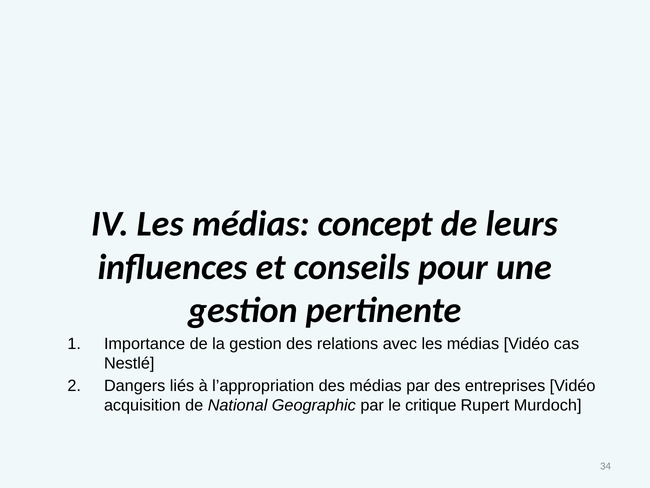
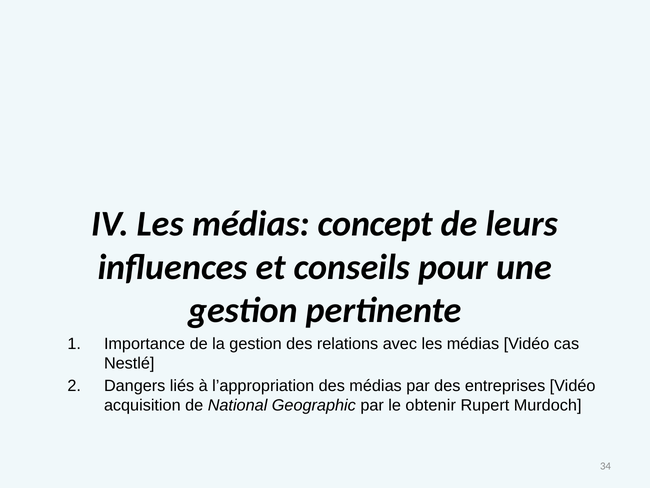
critique: critique -> obtenir (431, 405)
